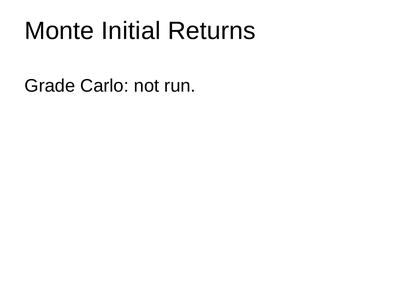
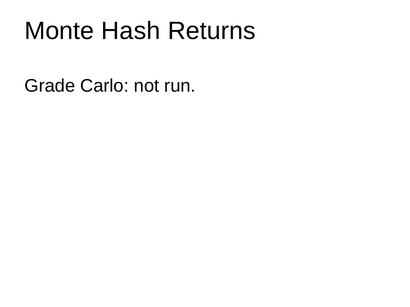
Initial: Initial -> Hash (131, 31)
